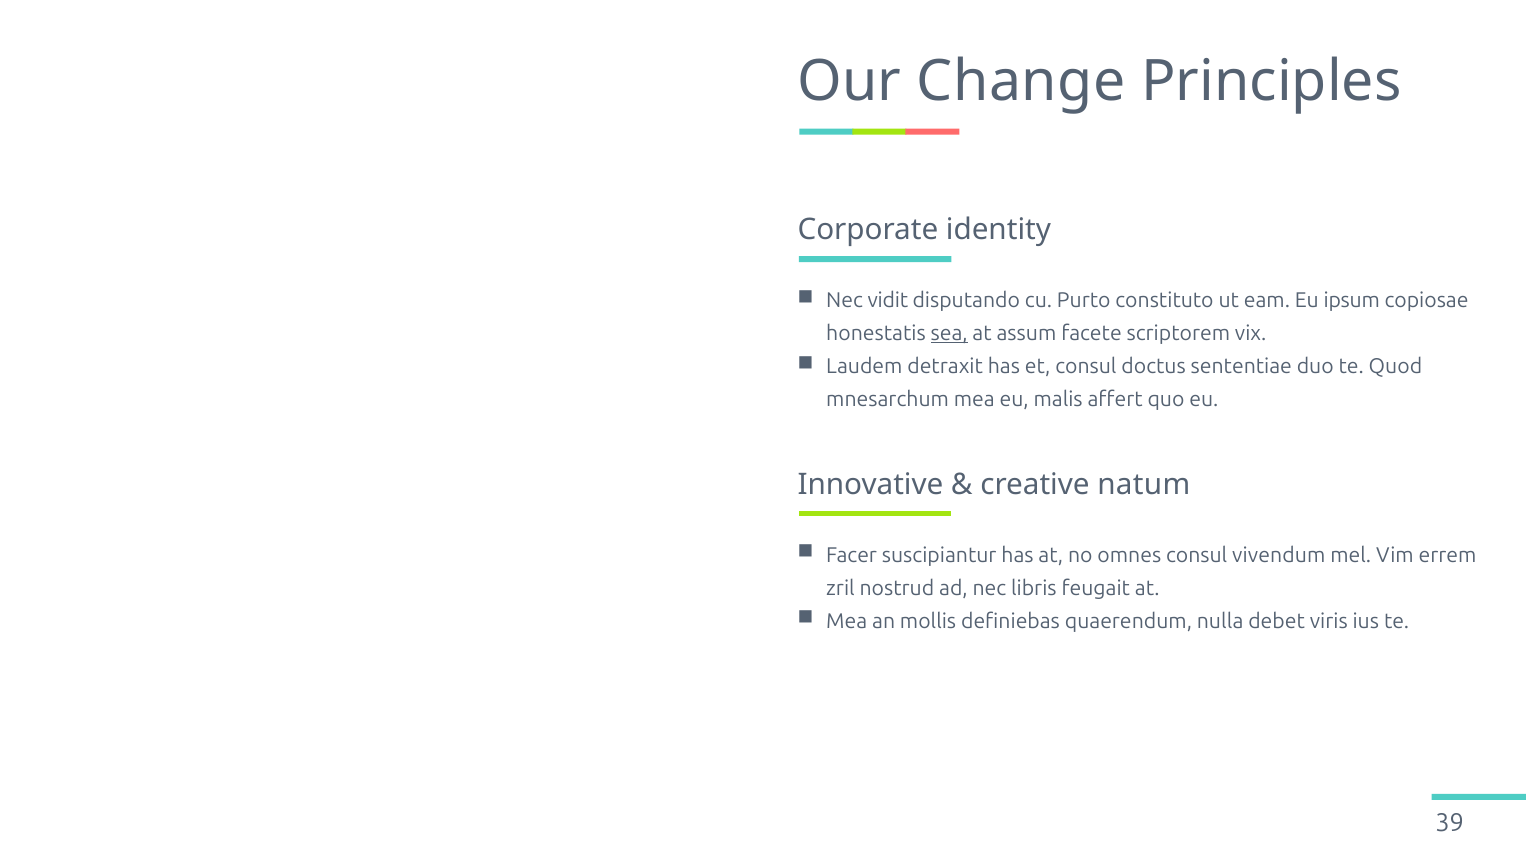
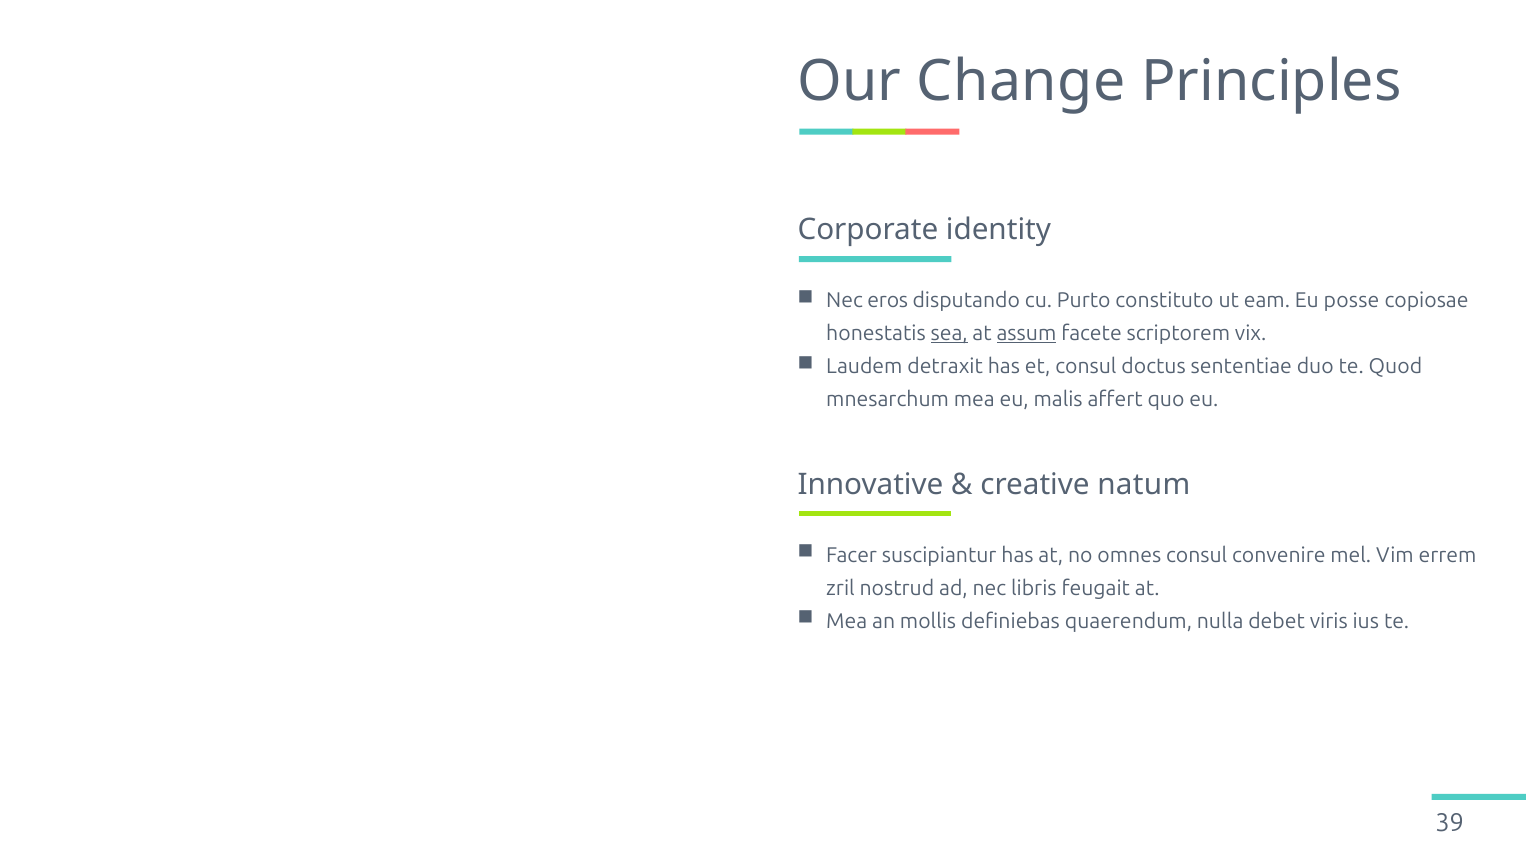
vidit: vidit -> eros (888, 301)
ipsum: ipsum -> posse (1352, 301)
assum underline: none -> present (1026, 334)
vivendum: vivendum -> convenire (1279, 555)
